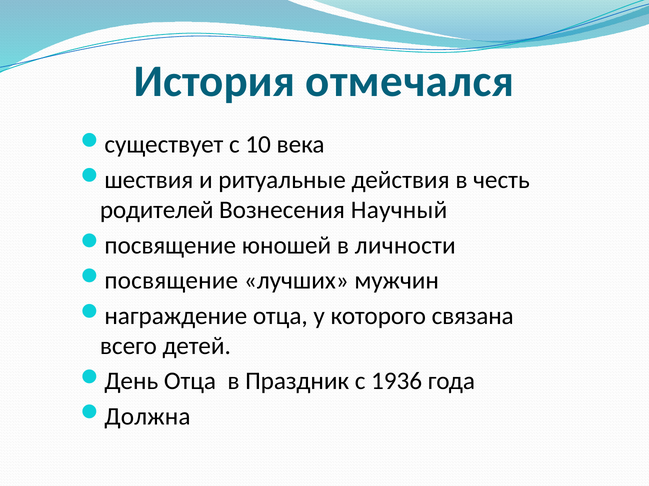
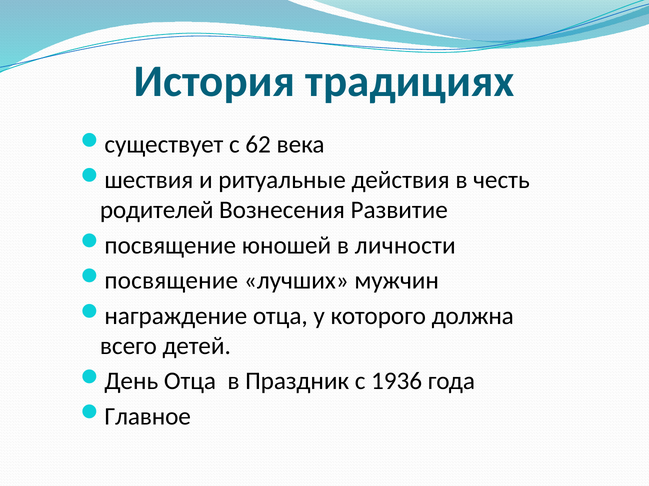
отмечался: отмечался -> традициях (410, 81)
10: 10 -> 62 (258, 145)
Научный: Научный -> Развитие (399, 210)
связана: связана -> должна (473, 316)
Должна: Должна -> Главное (148, 417)
